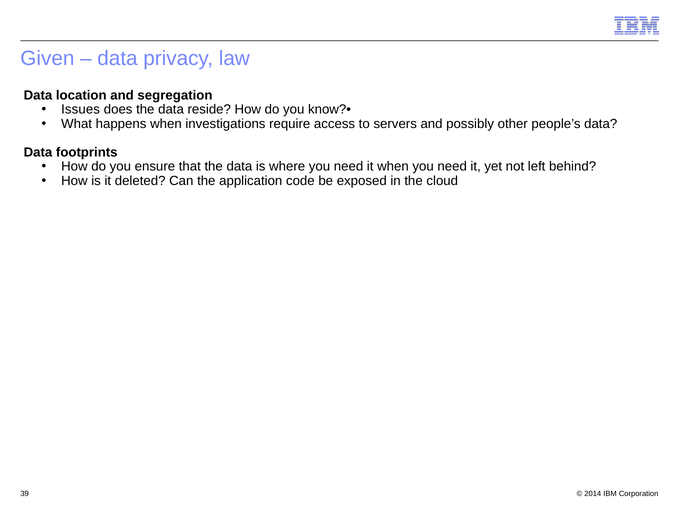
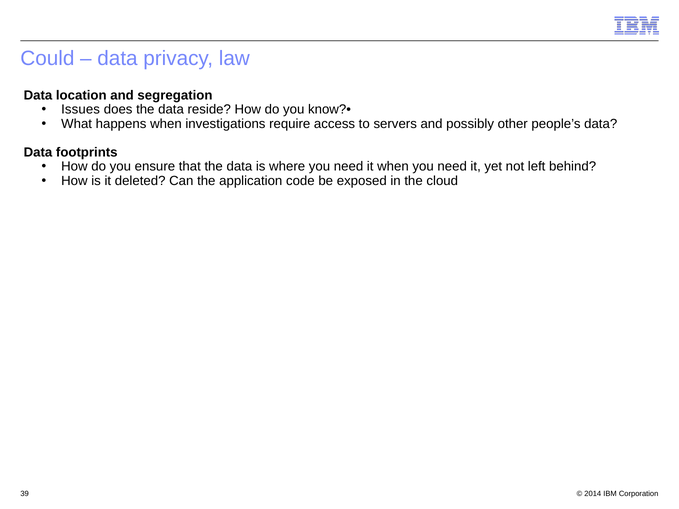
Given: Given -> Could (47, 59)
